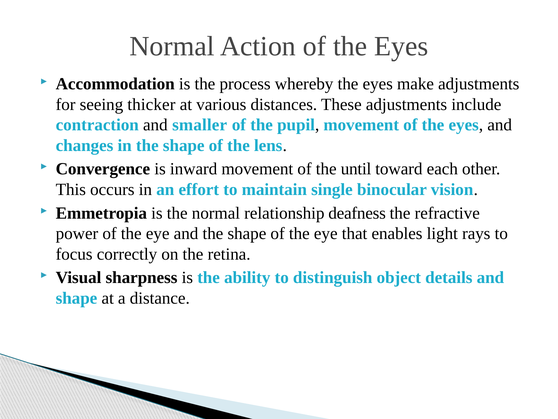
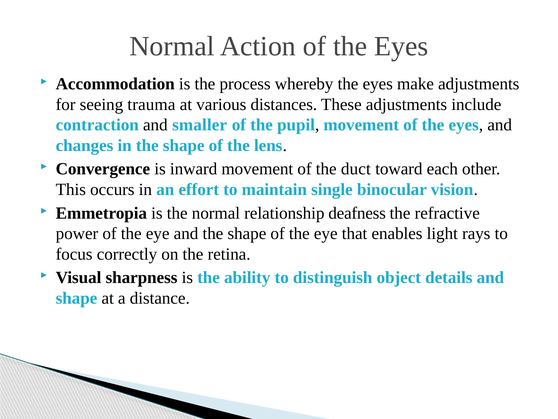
thicker: thicker -> trauma (151, 104)
until: until -> duct (356, 169)
